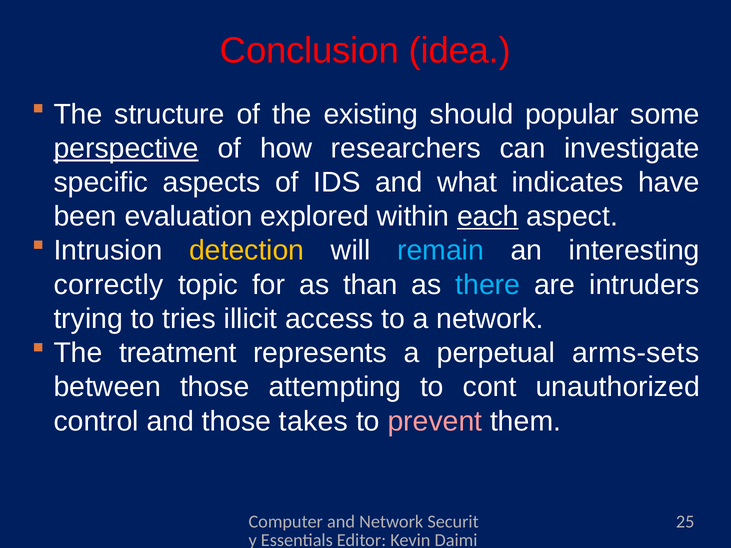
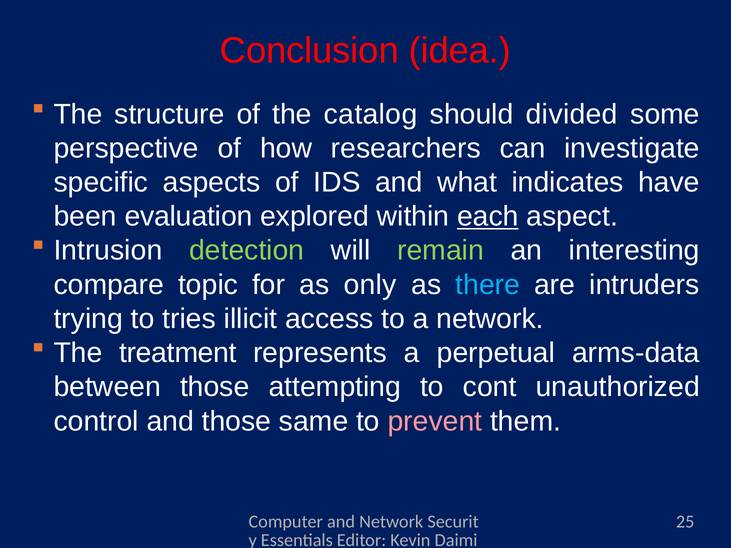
existing: existing -> catalog (371, 114)
popular: popular -> divided (572, 114)
perspective underline: present -> none (126, 148)
detection colour: yellow -> light green (247, 251)
remain colour: light blue -> light green (441, 251)
correctly: correctly -> compare (109, 285)
than: than -> only (370, 285)
arms-sets: arms-sets -> arms-data (636, 353)
takes: takes -> same (314, 421)
